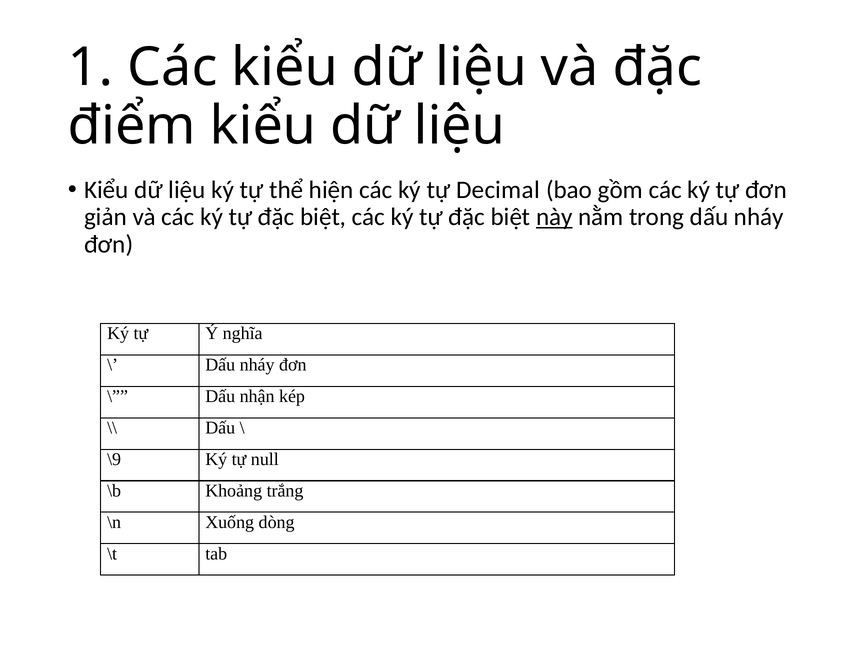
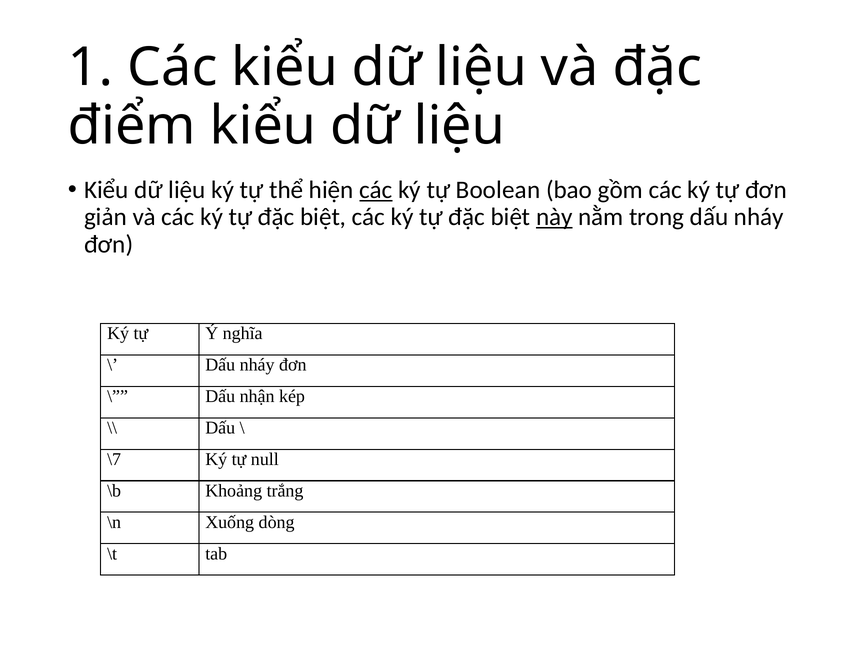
các underline: none -> present (376, 190)
Decimal: Decimal -> Boolean (498, 190)
\9: \9 -> \7 (114, 460)
